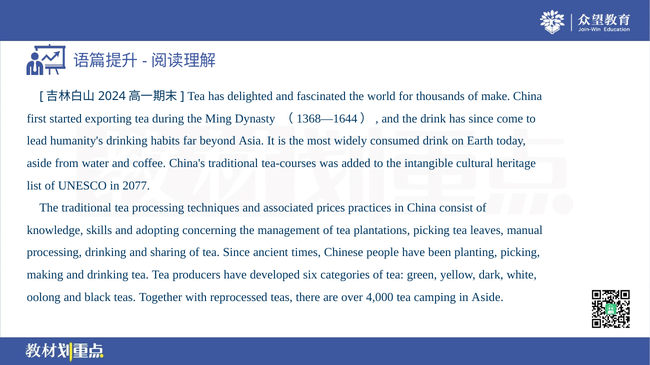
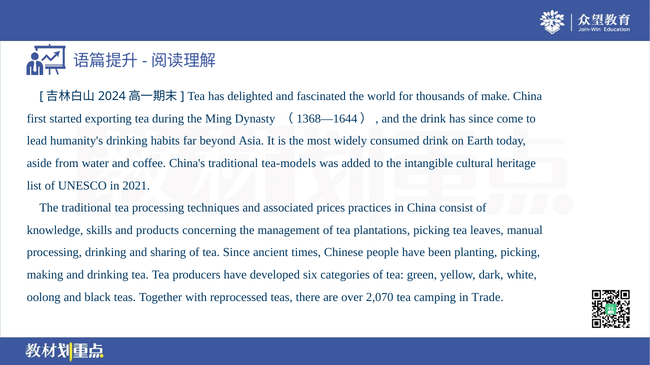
tea-courses: tea-courses -> tea-models (289, 163)
2077: 2077 -> 2021 (136, 186)
adopting: adopting -> products (158, 231)
4,000: 4,000 -> 2,070 (380, 298)
in Aside: Aside -> Trade (488, 298)
